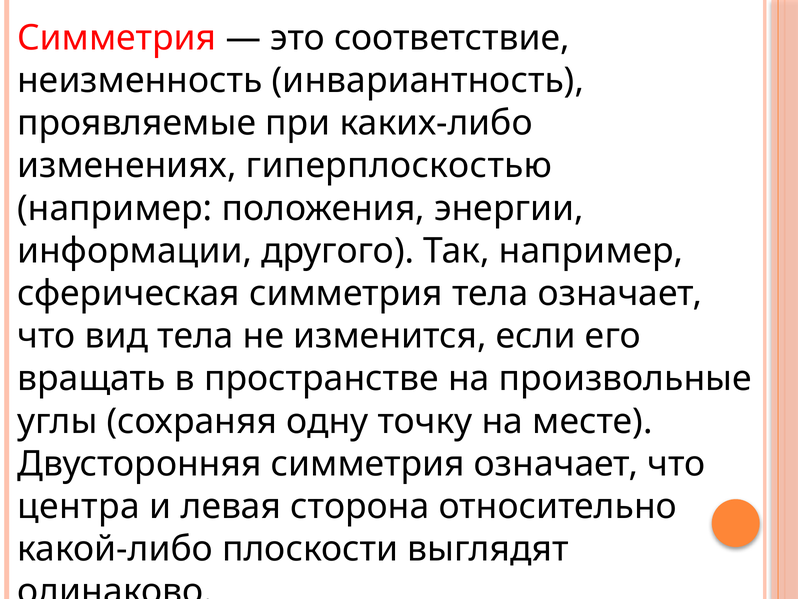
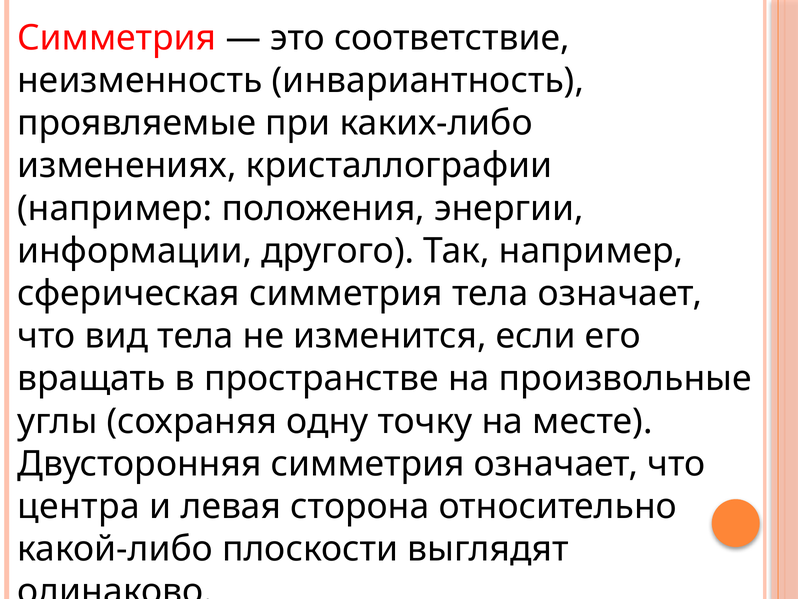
гиперплоскостью: гиперплоскостью -> кристаллографии (399, 166)
